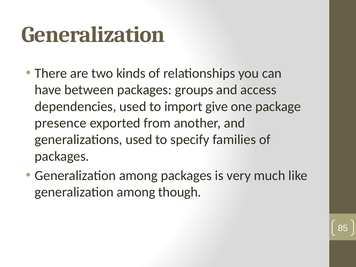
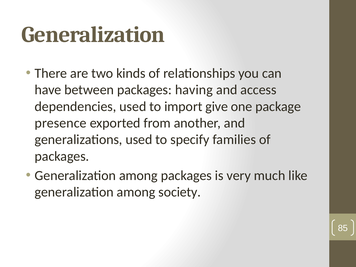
groups: groups -> having (194, 90)
though: though -> society (180, 192)
